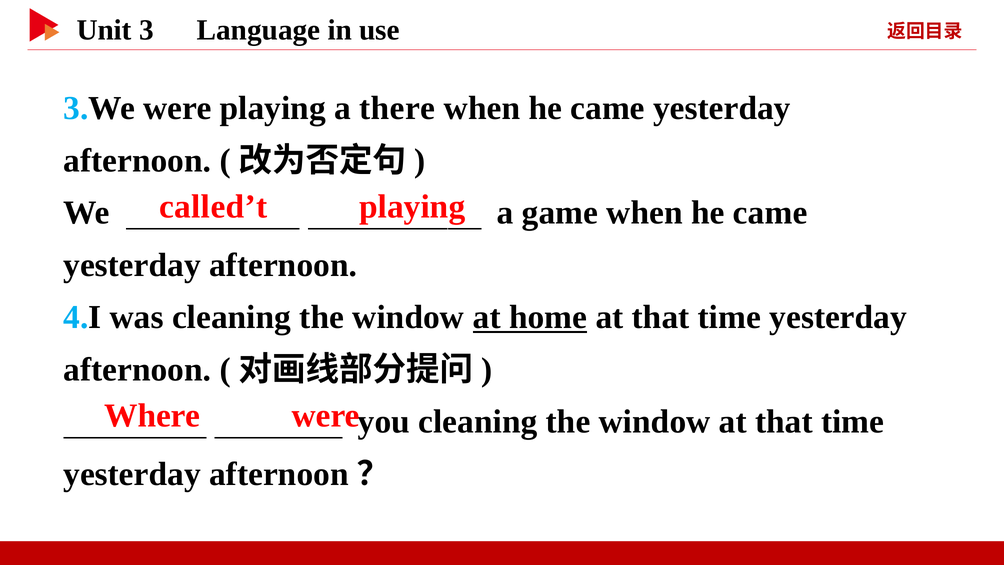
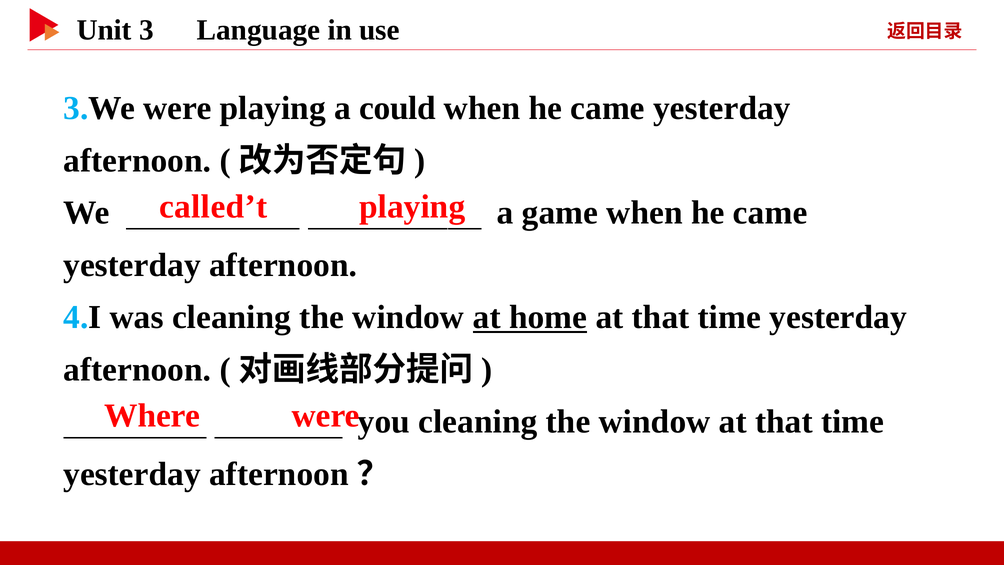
there: there -> could (398, 108)
